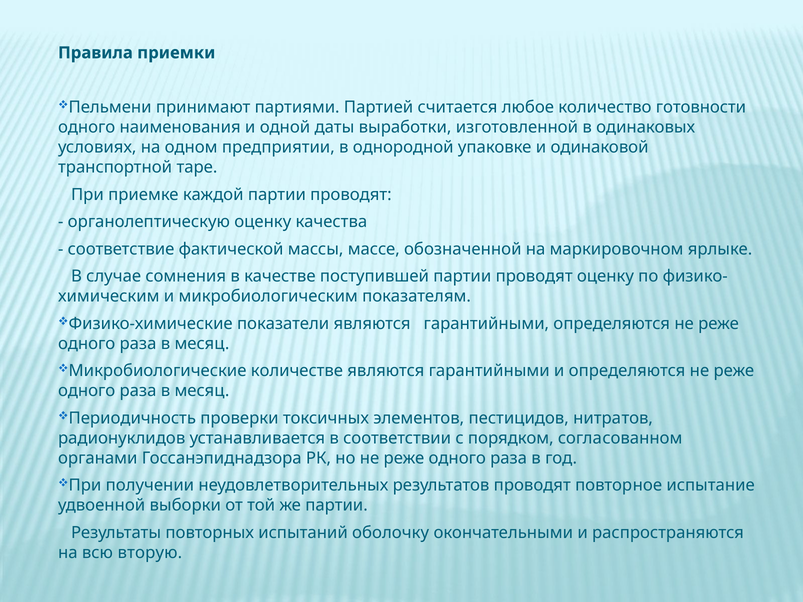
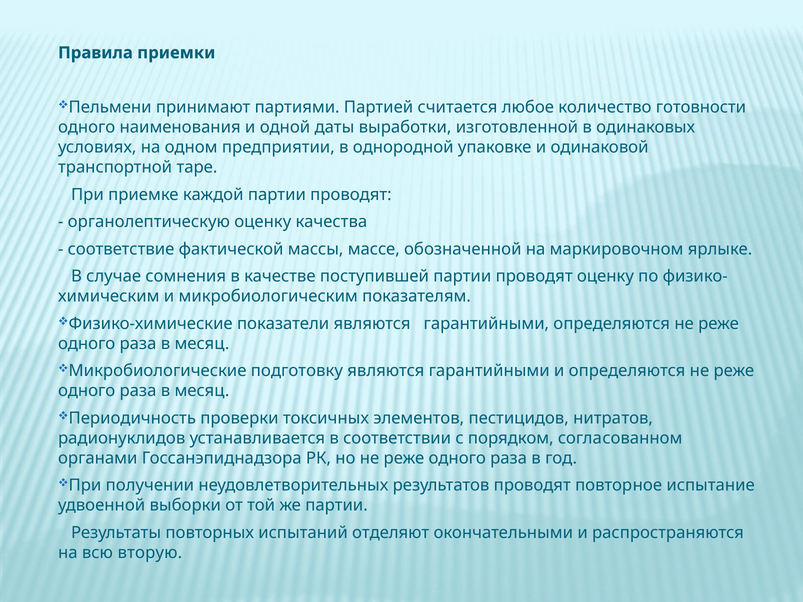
количестве: количестве -> подготовку (297, 371)
оболочку: оболочку -> отделяют (391, 533)
